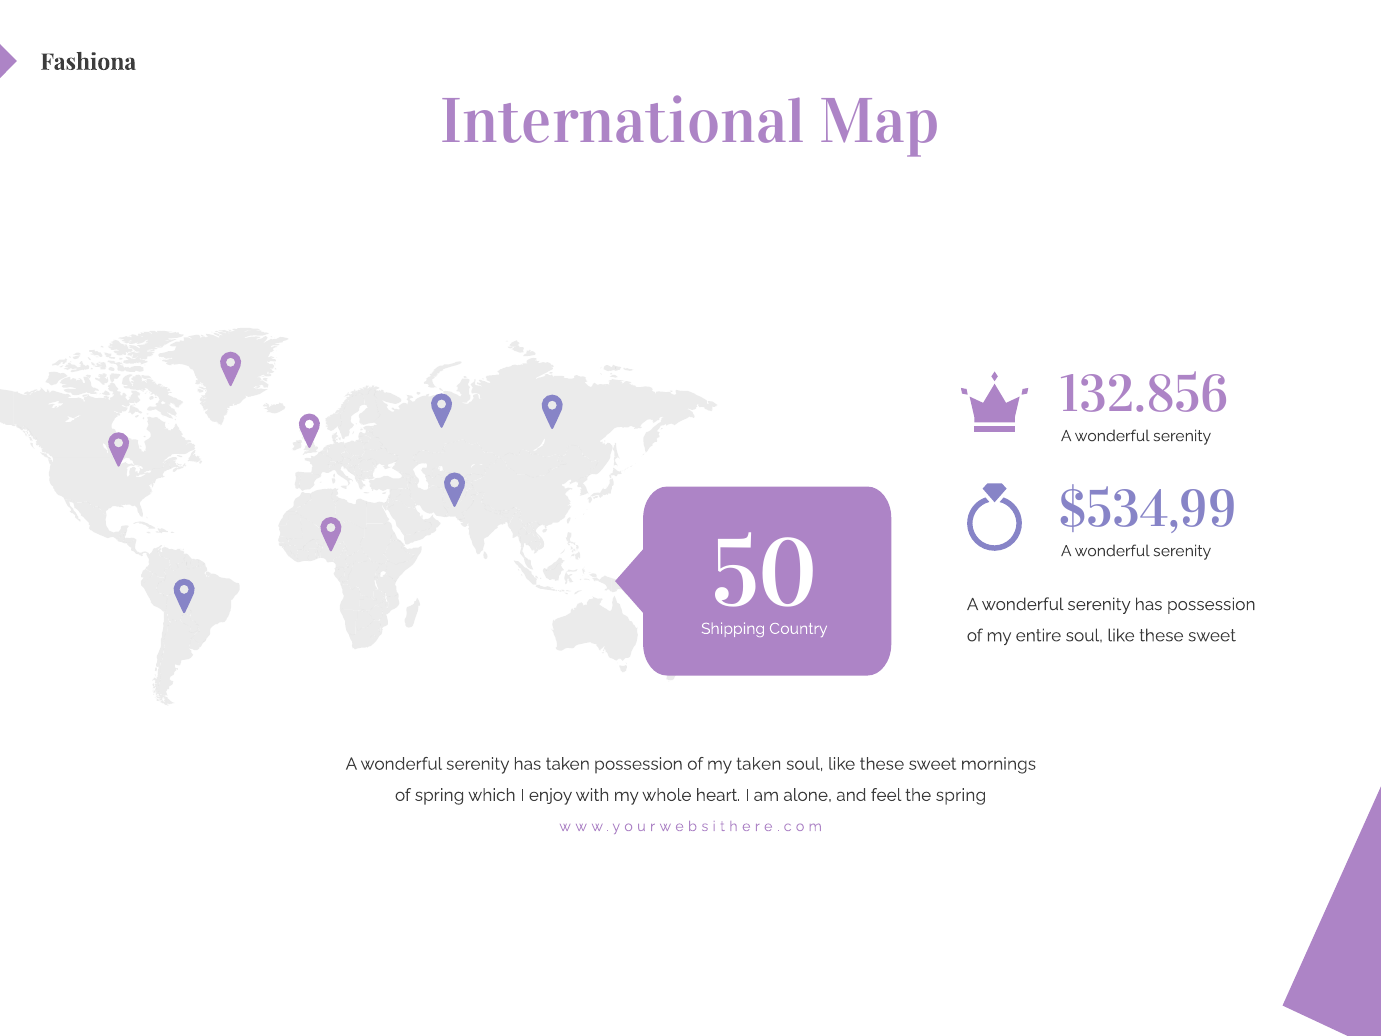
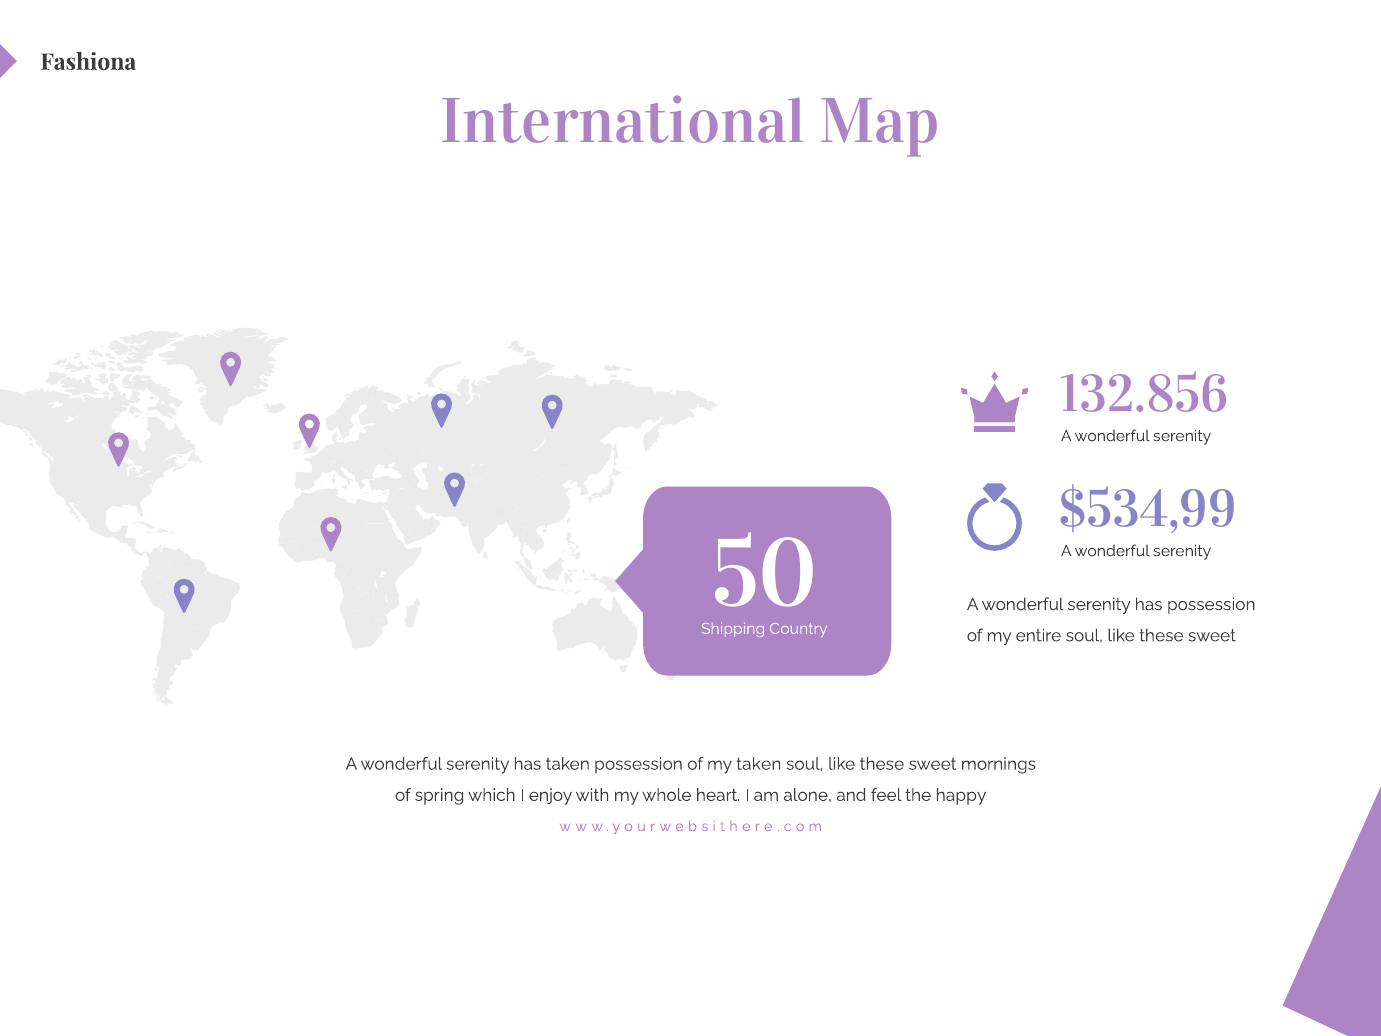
the spring: spring -> happy (961, 795)
